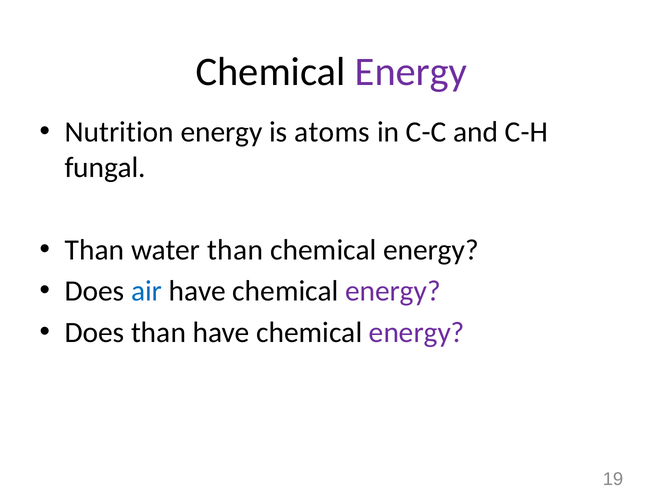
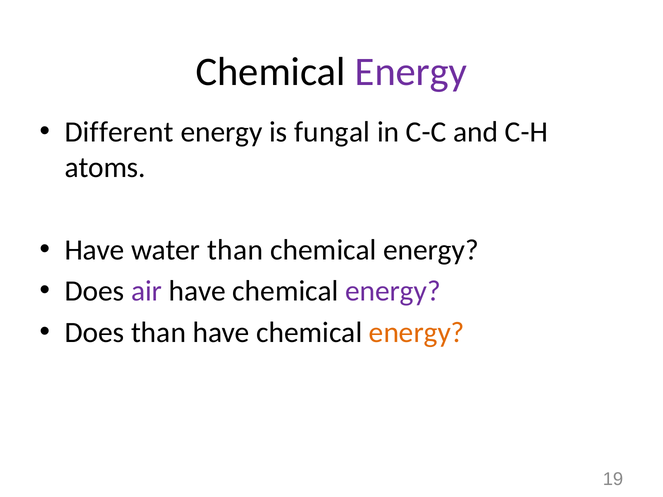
Nutrition: Nutrition -> Different (119, 132)
atoms: atoms -> fungal (332, 132)
fungal: fungal -> atoms (105, 168)
Than: Than -> Have (95, 250)
air colour: blue -> purple (147, 291)
energy colour: purple -> orange (417, 333)
